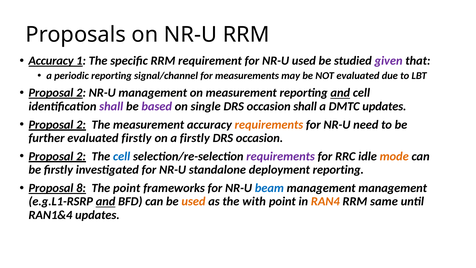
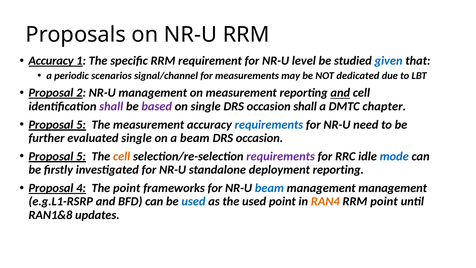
NR-U used: used -> level (304, 61)
given colour: purple -> blue (389, 61)
periodic reporting: reporting -> scenarios (111, 76)
NOT evaluated: evaluated -> dedicated (358, 76)
DMTC updates: updates -> chapter (384, 106)
2: 2 -> 5 (81, 125)
requirements colour: orange -> blue (269, 125)
evaluated firstly: firstly -> single (137, 138)
a firstly: firstly -> beam (195, 138)
2: 2 -> 5 (81, 156)
cell colour: blue -> orange (122, 156)
mode colour: orange -> blue (394, 156)
8: 8 -> 4 (81, 188)
and underline: present -> none (106, 201)
used colour: orange -> blue (193, 201)
the with: with -> used (254, 201)
RRM same: same -> point (384, 201)
RAN1&4: RAN1&4 -> RAN1&8 (50, 215)
